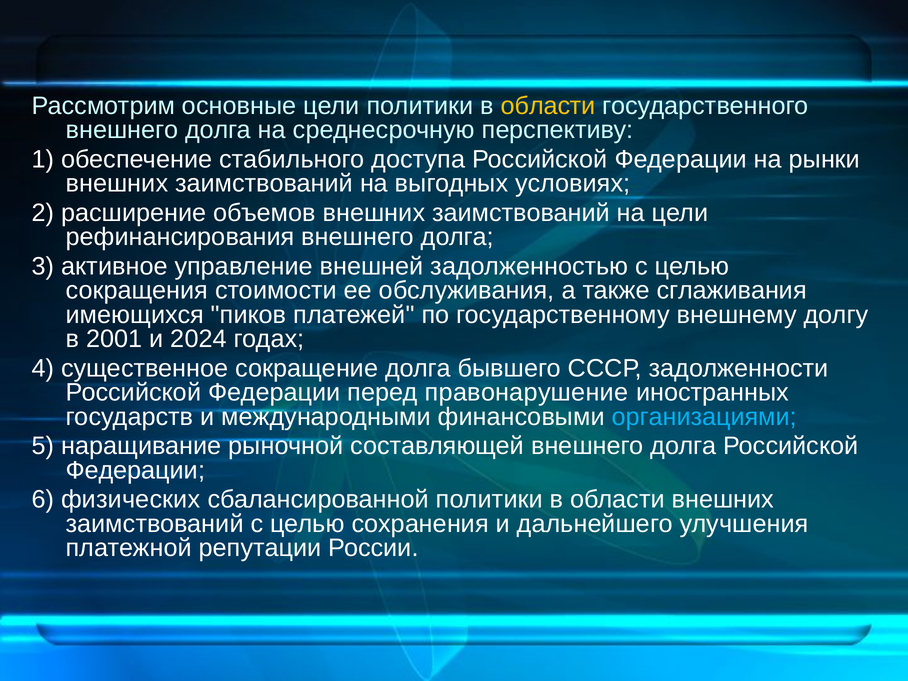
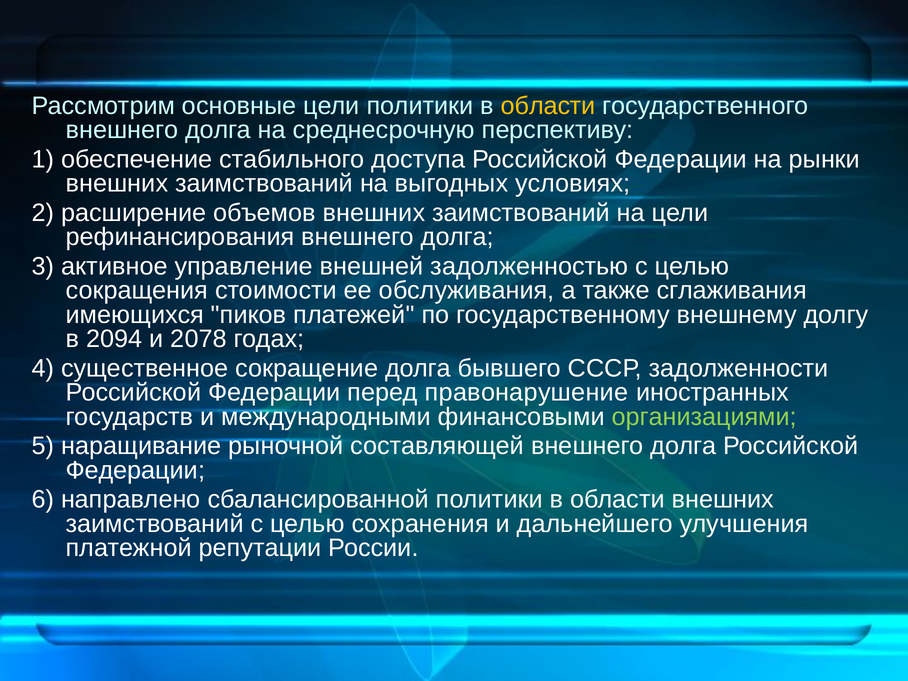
2001: 2001 -> 2094 (114, 339)
2024: 2024 -> 2078 (199, 339)
организациями colour: light blue -> light green (704, 417)
физических: физических -> направлено (131, 500)
